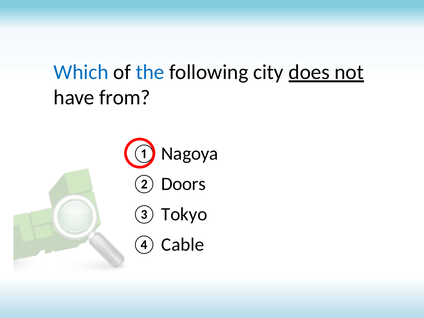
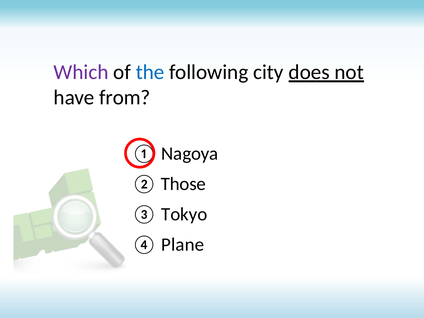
Which colour: blue -> purple (81, 72)
Doors: Doors -> Those (183, 184)
Cable: Cable -> Plane (183, 245)
